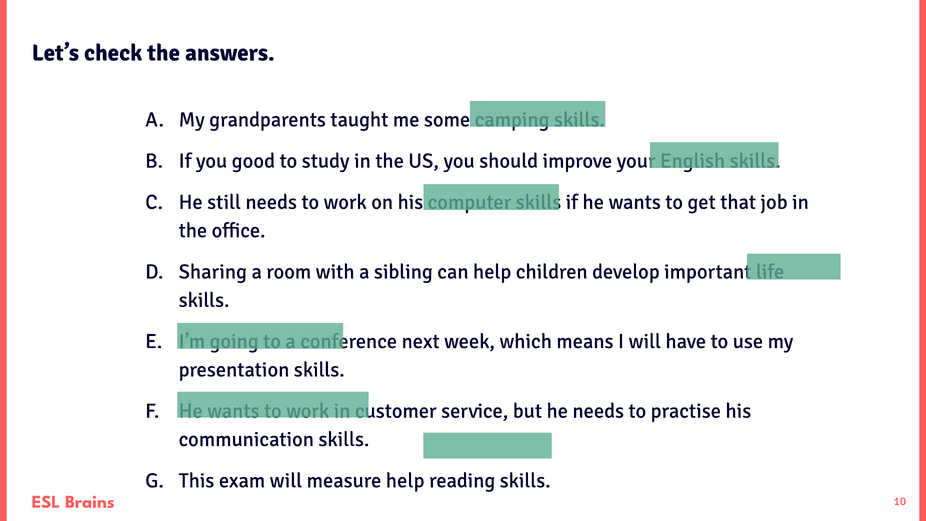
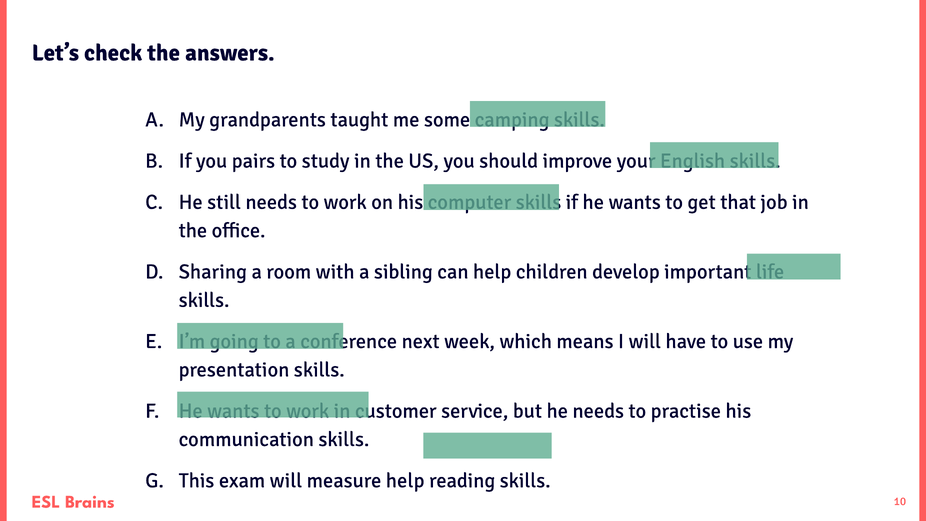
good: good -> pairs (253, 161)
